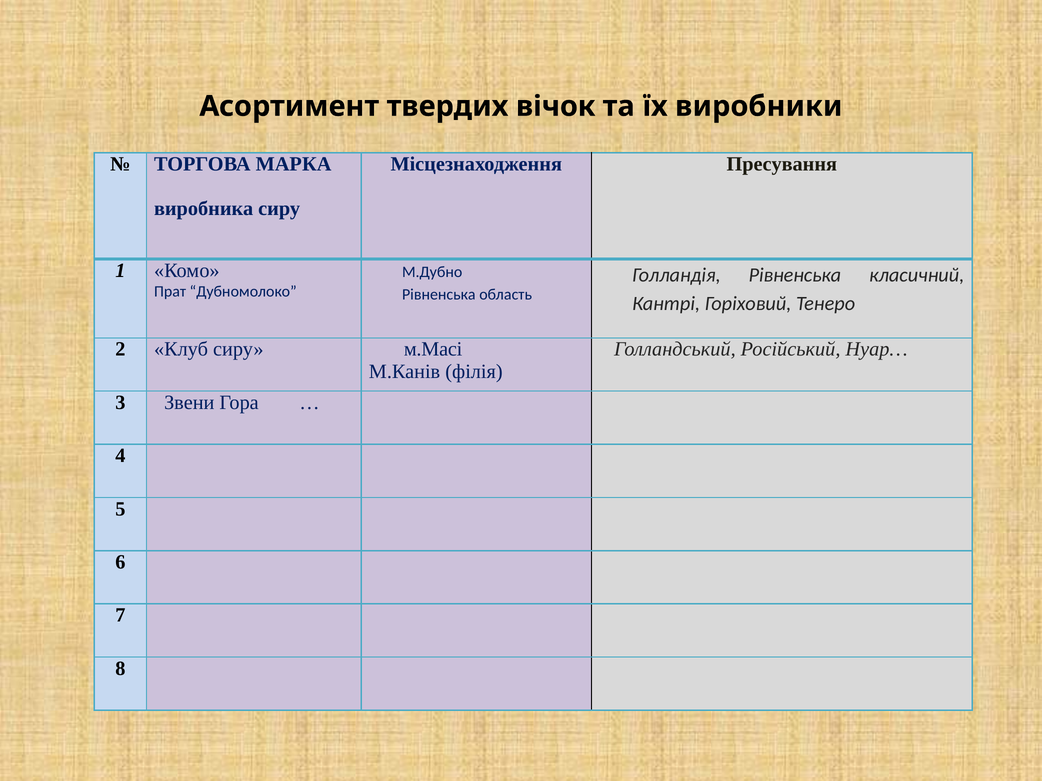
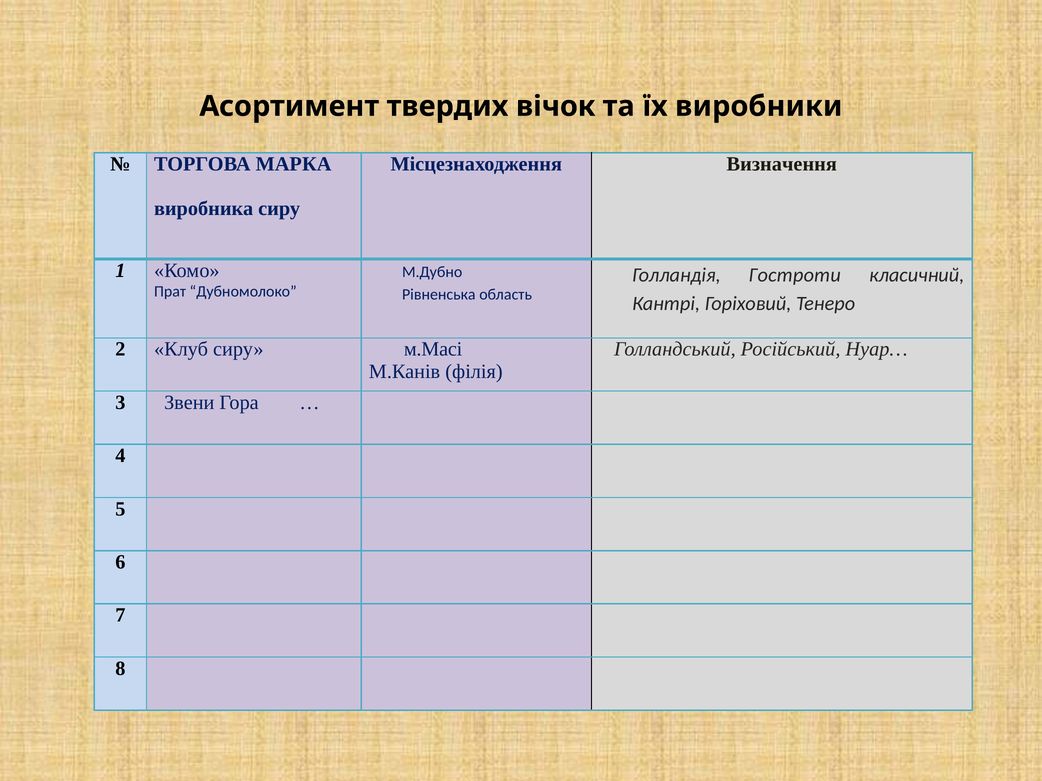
Пресування: Пресування -> Визначення (782, 164)
Голландія Рівненська: Рівненська -> Гостроти (795, 275)
